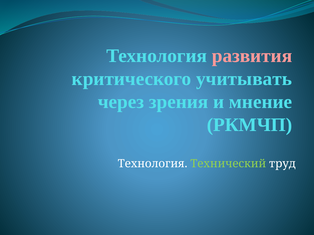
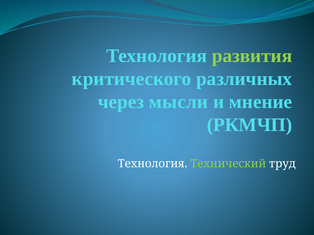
развития colour: pink -> light green (252, 56)
учитывать: учитывать -> различных (244, 79)
зрения: зрения -> мысли (178, 102)
